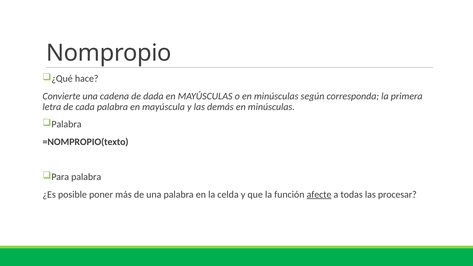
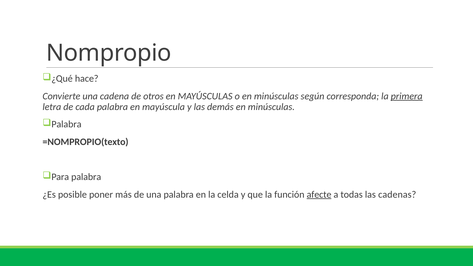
dada: dada -> otros (153, 96)
primera underline: none -> present (407, 96)
procesar: procesar -> cadenas (397, 195)
